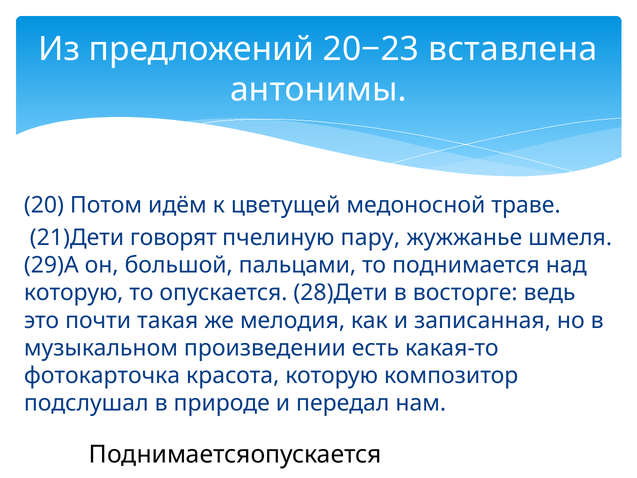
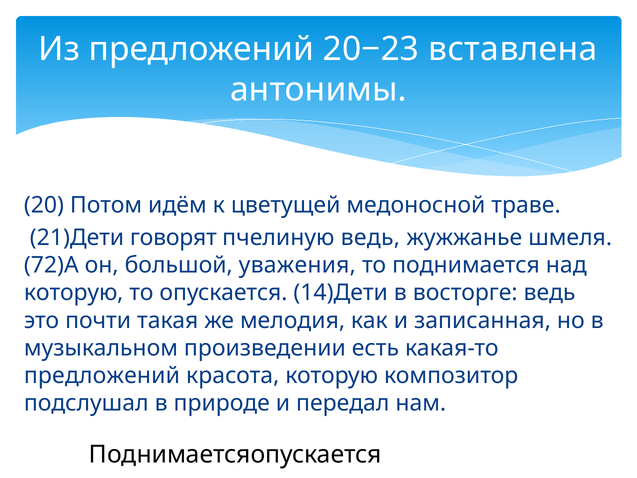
пчелиную пару: пару -> ведь (370, 238)
29)А: 29)А -> 72)А (51, 265)
пальцами: пальцами -> уважения (297, 265)
28)Дети: 28)Дети -> 14)Дети (341, 293)
фотокарточка: фотокарточка -> предложений (102, 375)
